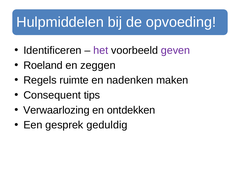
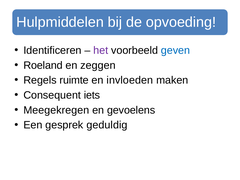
geven colour: purple -> blue (176, 50)
nadenken: nadenken -> invloeden (130, 80)
tips: tips -> iets (92, 95)
Verwaarlozing: Verwaarlozing -> Meegekregen (56, 110)
ontdekken: ontdekken -> gevoelens (131, 110)
